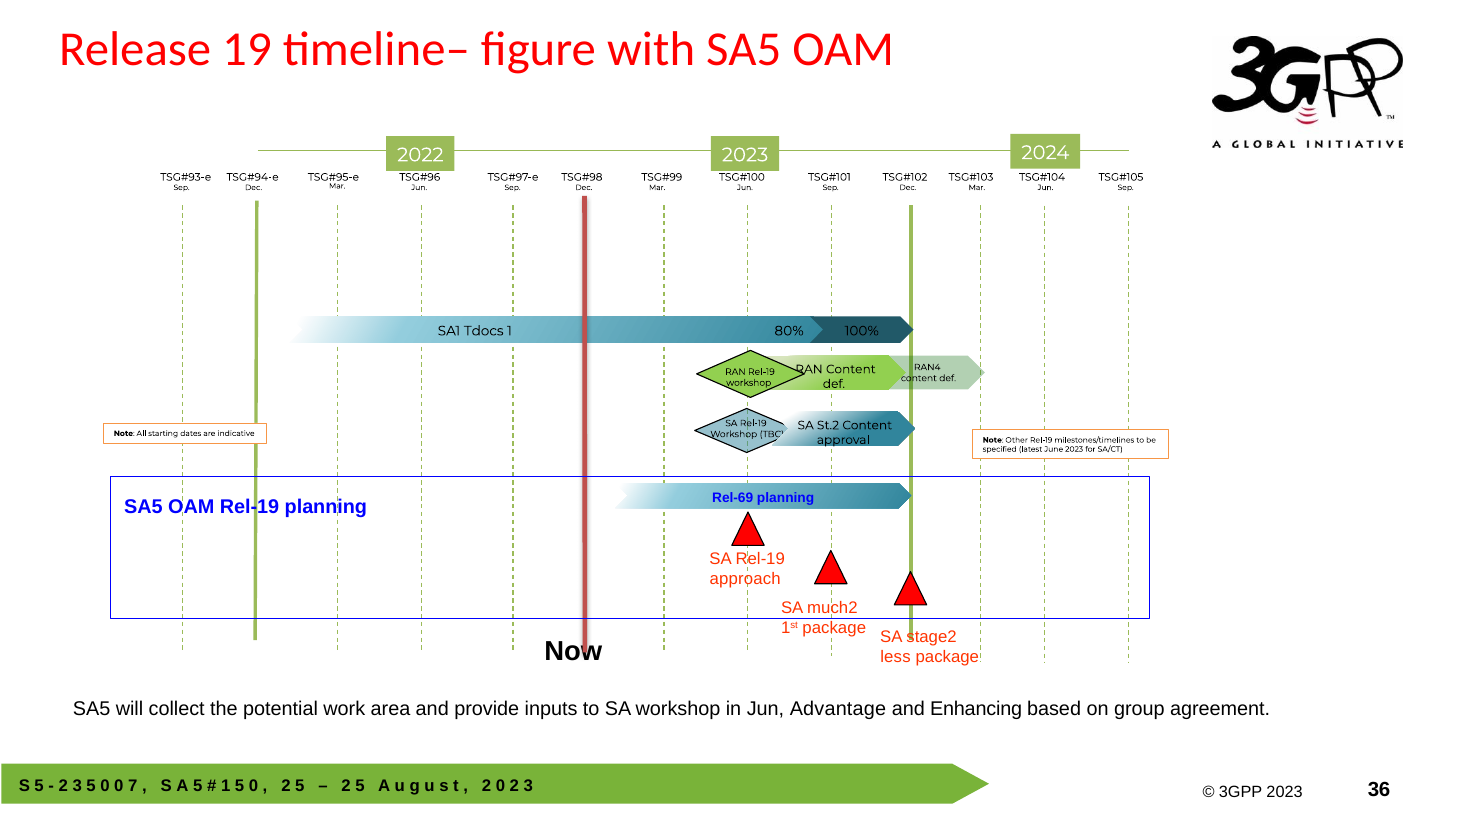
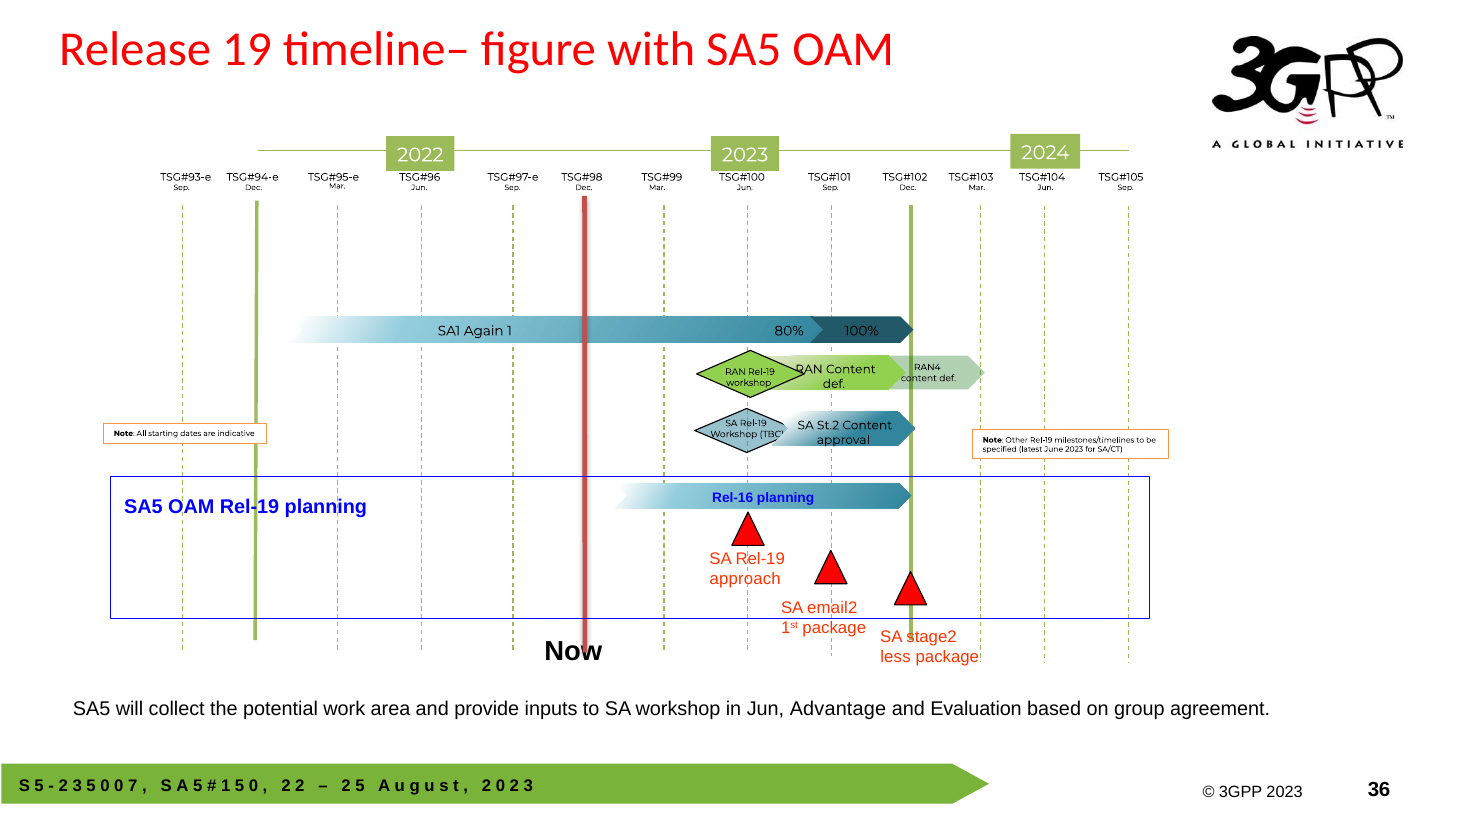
Tdocs: Tdocs -> Again (484, 331)
Rel-69: Rel-69 -> Rel-16 (733, 498)
much2: much2 -> email2 (832, 608)
Enhancing: Enhancing -> Evaluation (976, 710)
5: 5 -> 2 (300, 786)
